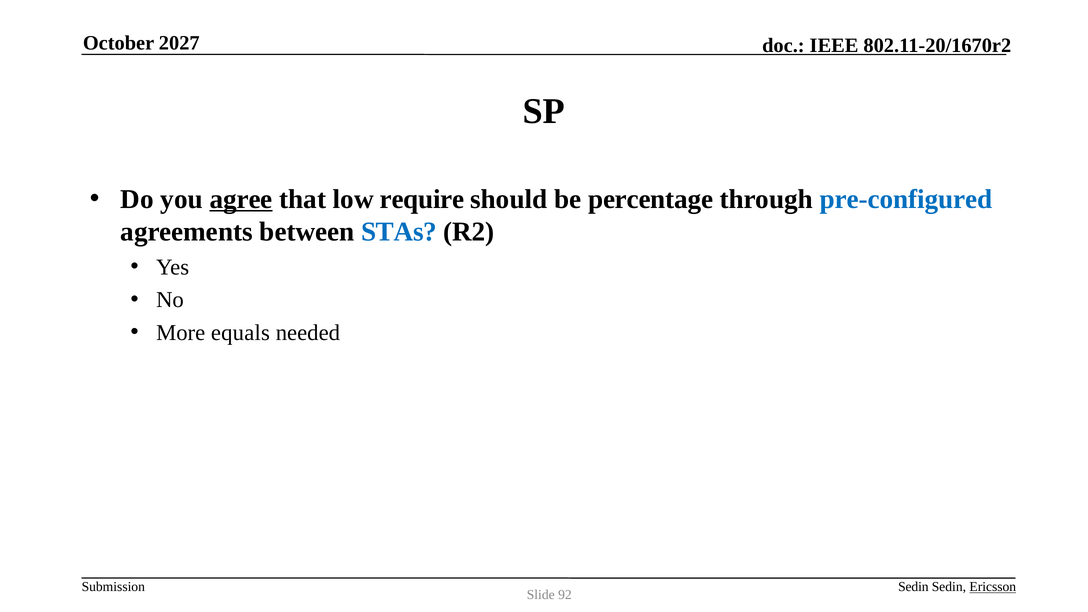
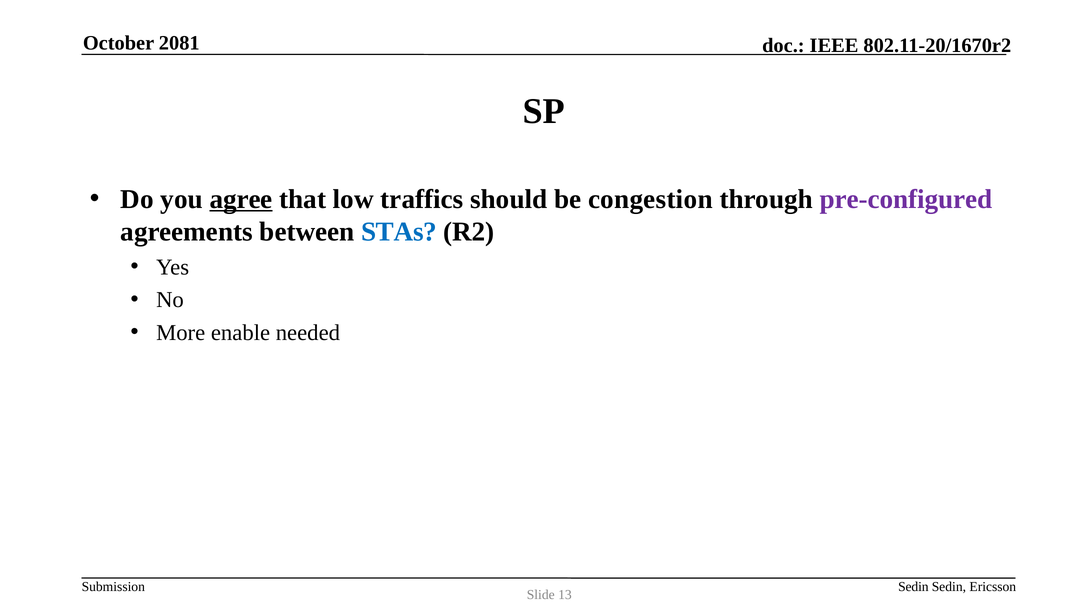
2027: 2027 -> 2081 (179, 43)
require: require -> traffics (422, 199)
percentage: percentage -> congestion (650, 199)
pre-configured colour: blue -> purple (906, 199)
equals: equals -> enable (241, 333)
Ericsson underline: present -> none (993, 587)
92: 92 -> 13 (565, 595)
